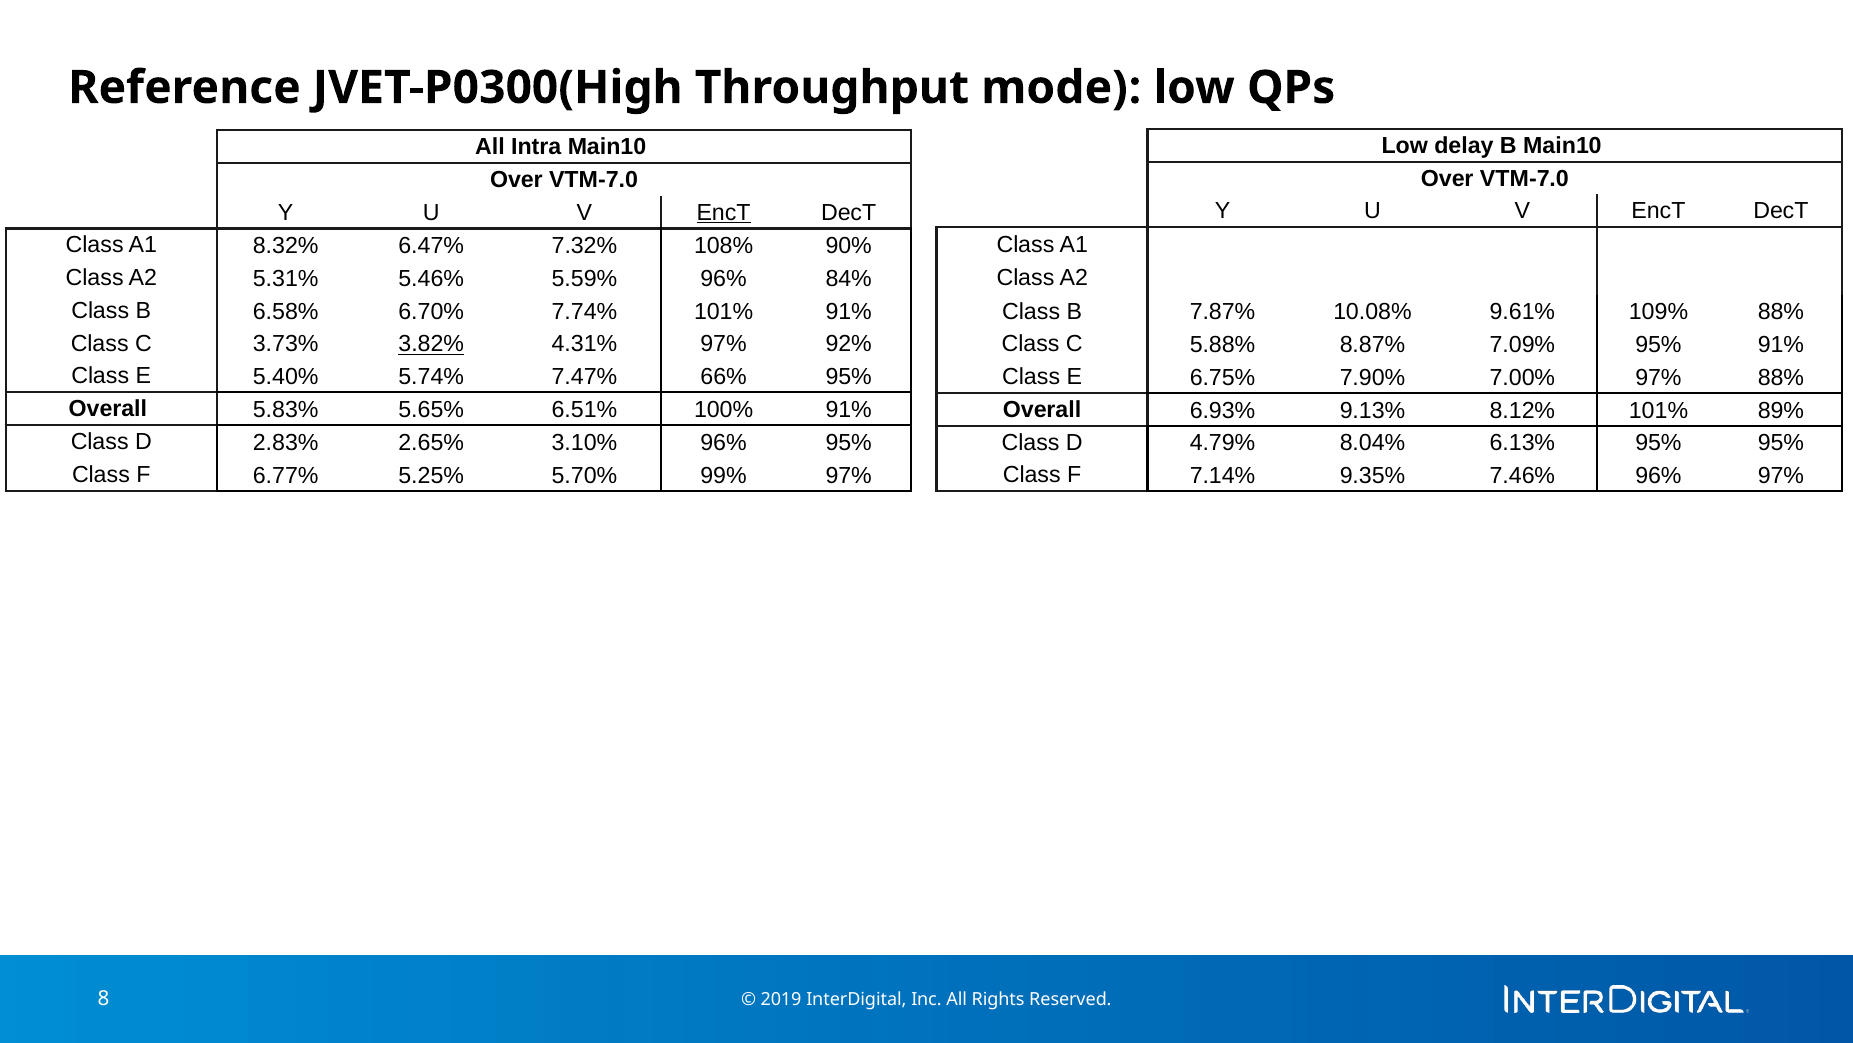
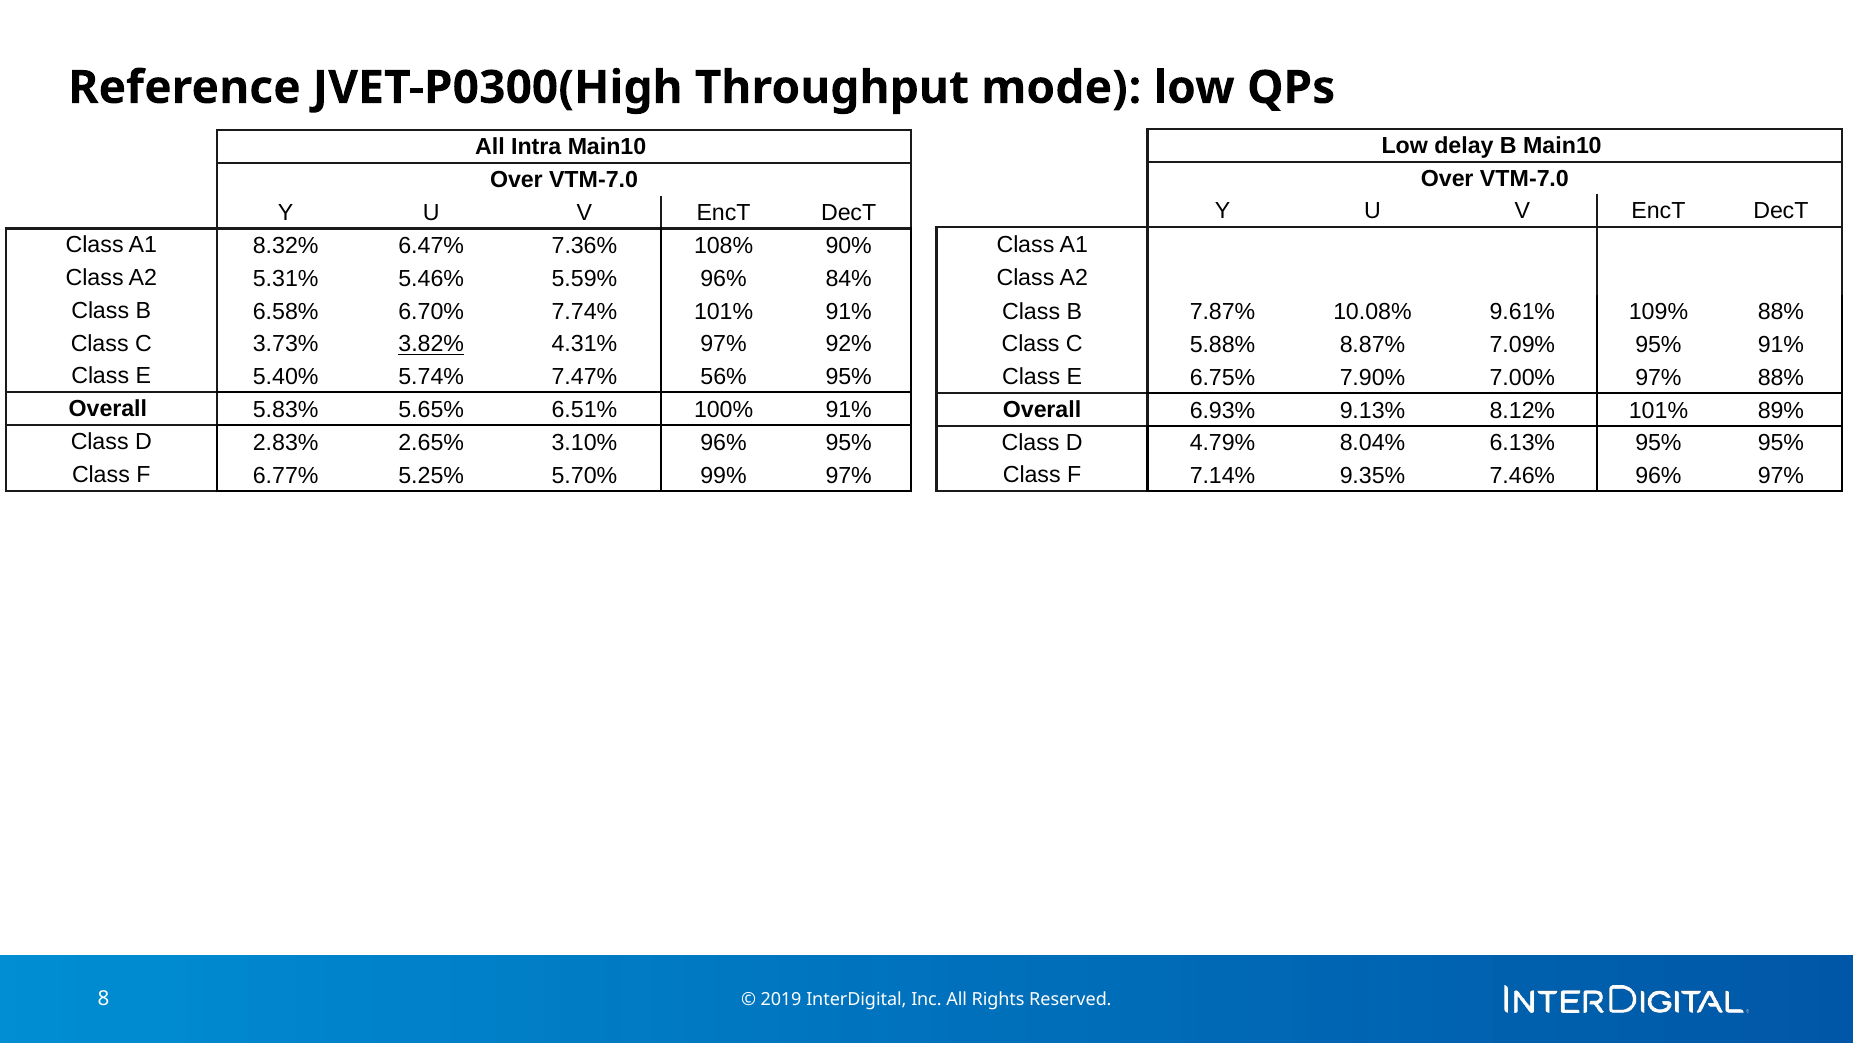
EncT underline: present -> none (724, 212)
7.32%: 7.32% -> 7.36% (584, 246)
66%: 66% -> 56% (724, 377)
